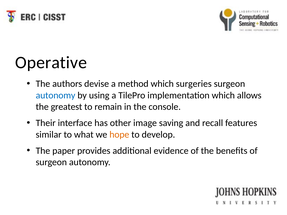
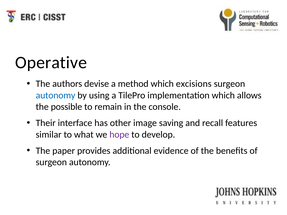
surgeries: surgeries -> excisions (194, 84)
greatest: greatest -> possible (66, 107)
hope colour: orange -> purple (119, 135)
